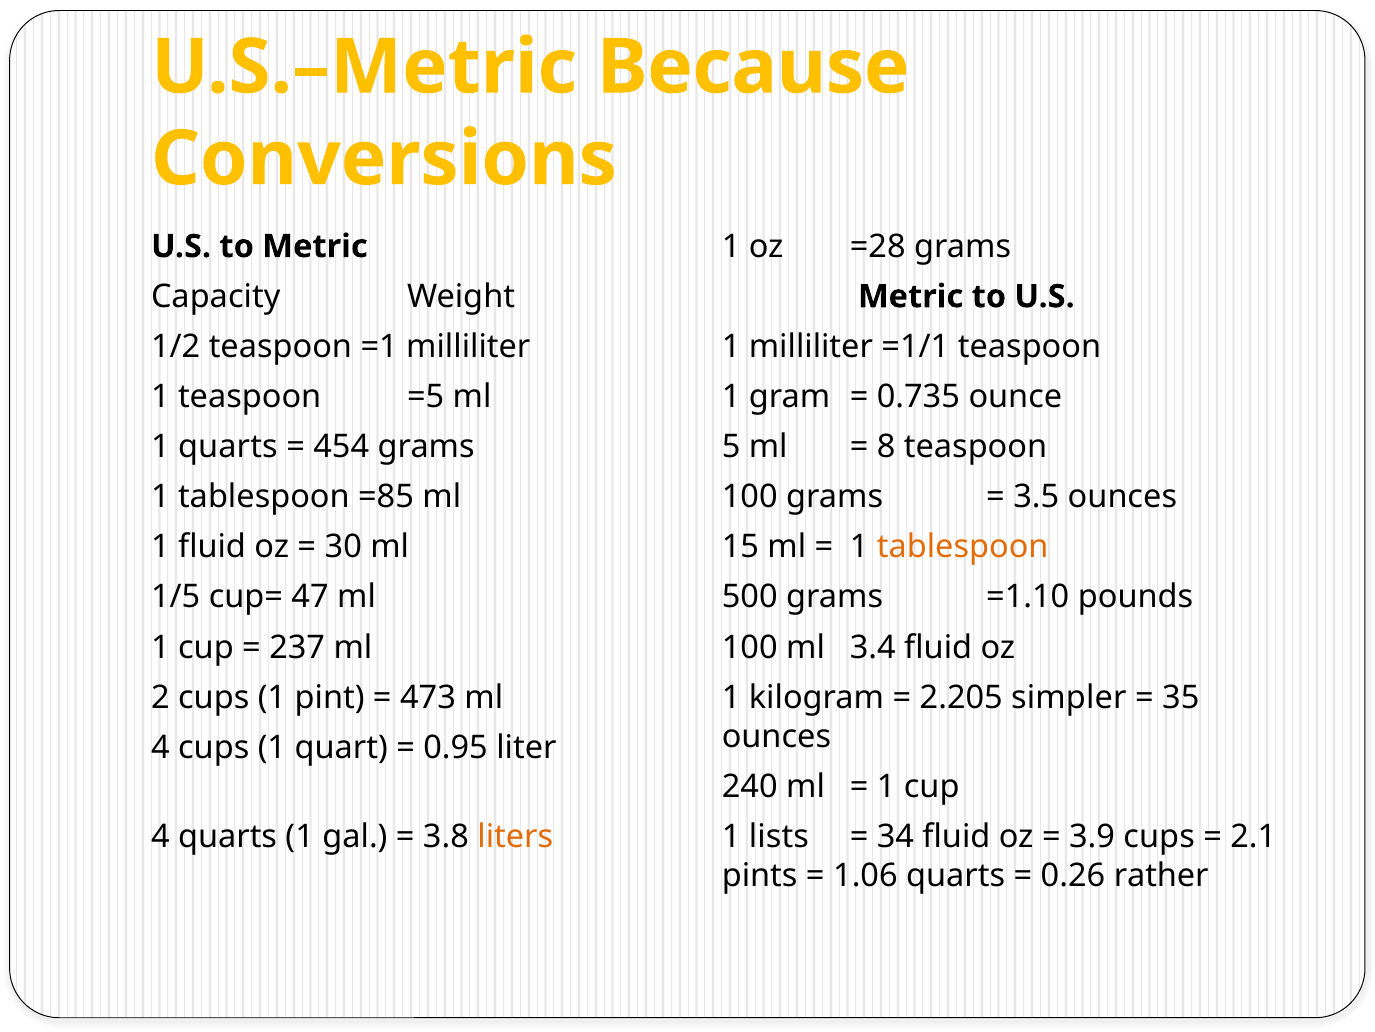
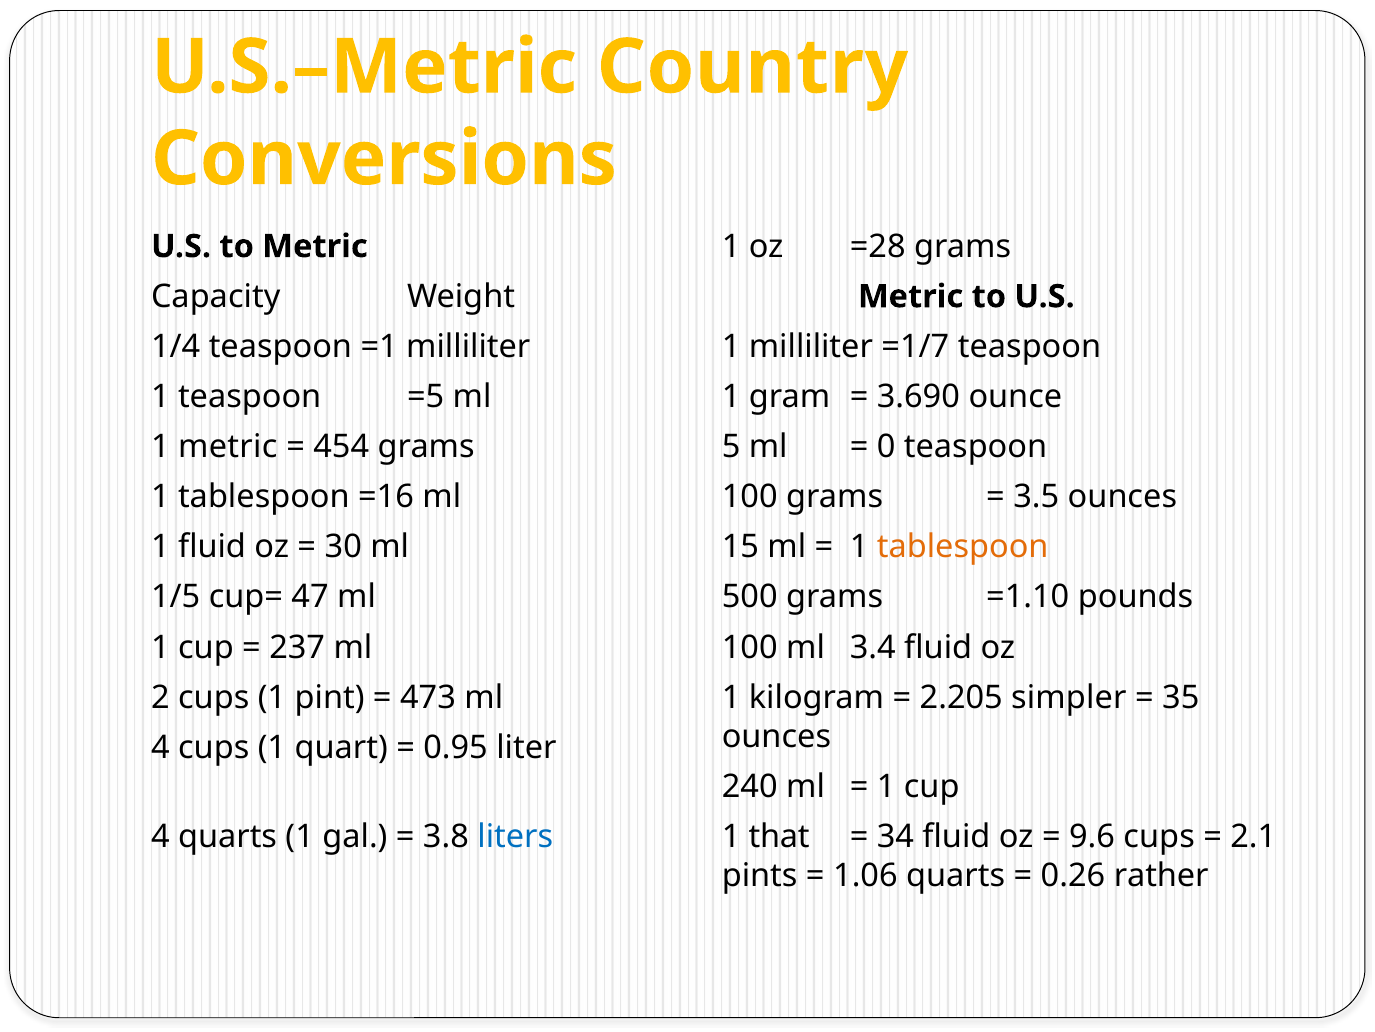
Because: Because -> Country (753, 67)
1/2: 1/2 -> 1/4 (176, 346)
=1/1: =1/1 -> =1/7 (915, 346)
0.735: 0.735 -> 3.690 (918, 396)
1 quarts: quarts -> metric (228, 447)
8: 8 -> 0 (886, 447)
=85: =85 -> =16 (386, 497)
liters colour: orange -> blue (515, 836)
lists: lists -> that (779, 836)
3.9: 3.9 -> 9.6 (1092, 836)
